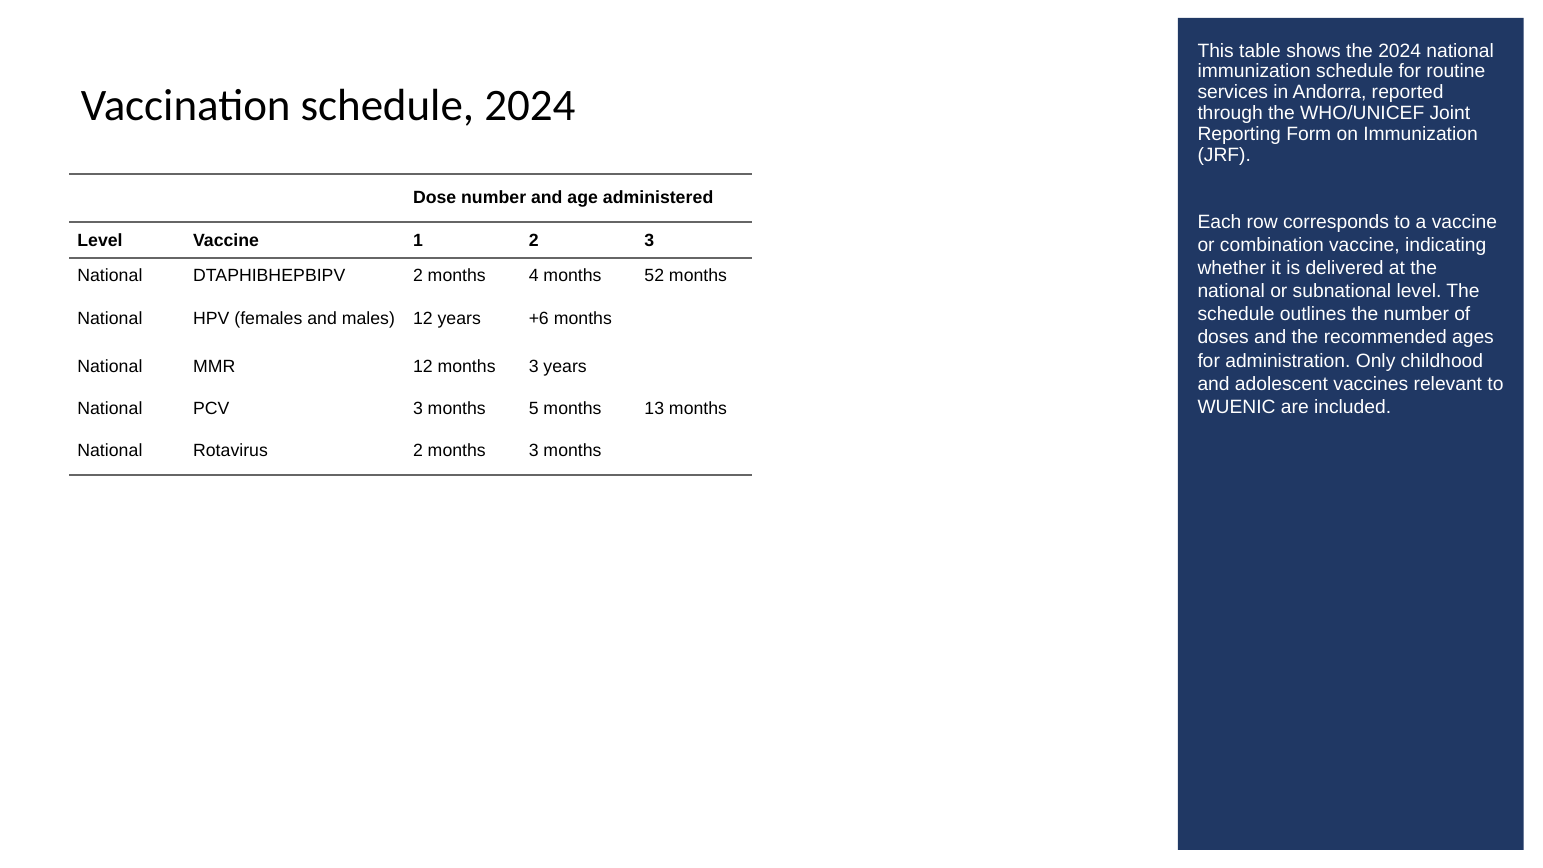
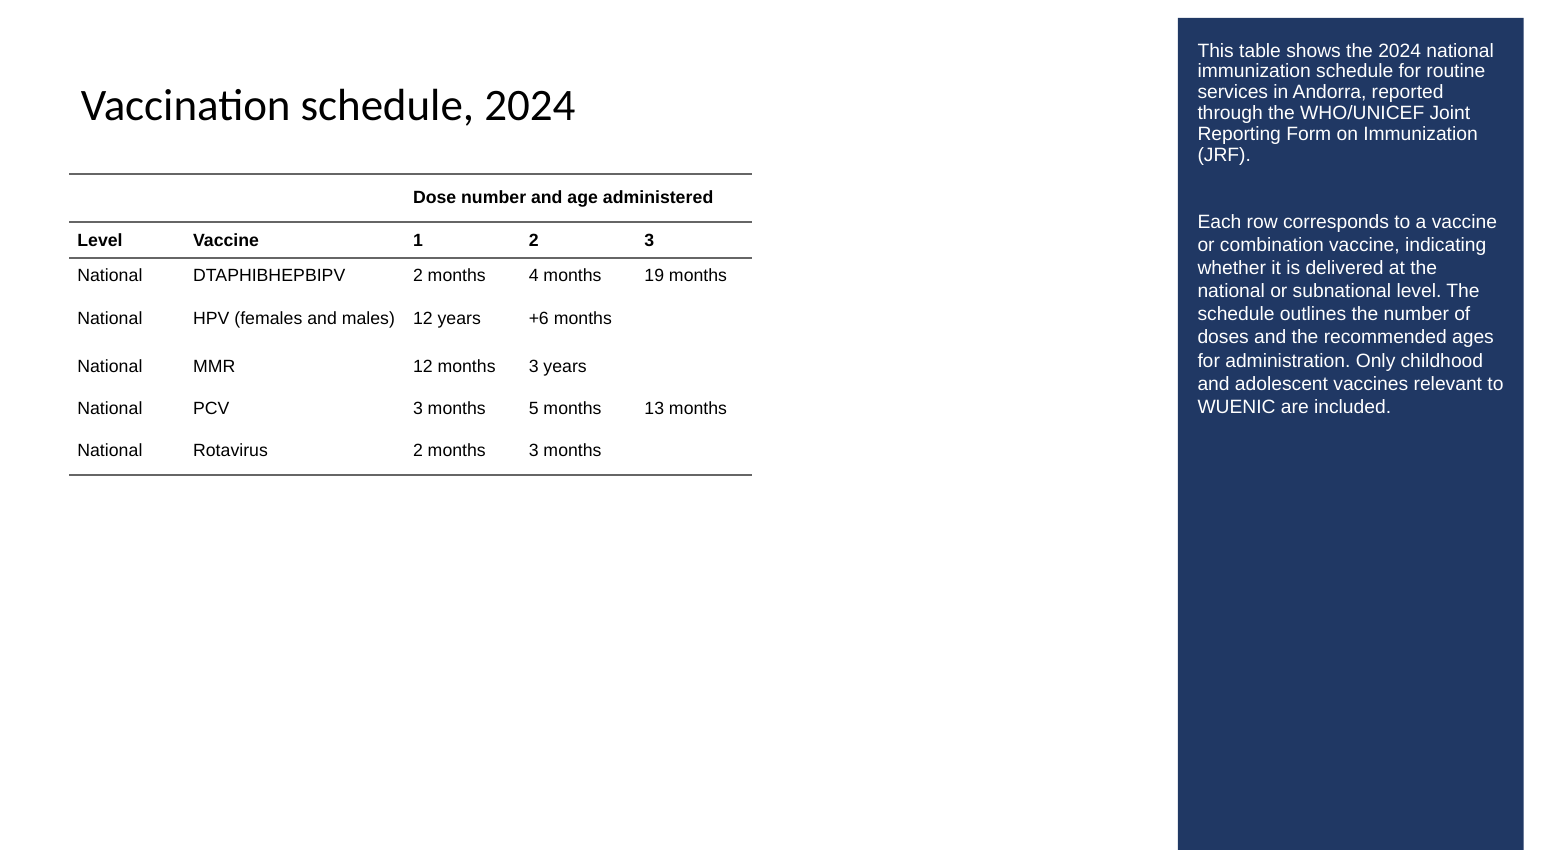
52: 52 -> 19 (654, 276)
